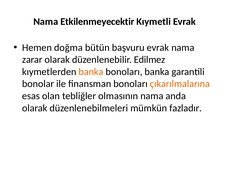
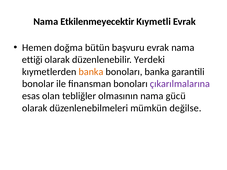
zarar: zarar -> ettiği (32, 60)
Edilmez: Edilmez -> Yerdeki (149, 60)
çıkarılmalarına colour: orange -> purple (180, 84)
anda: anda -> gücü (176, 96)
fazladır: fazladır -> değilse (185, 108)
